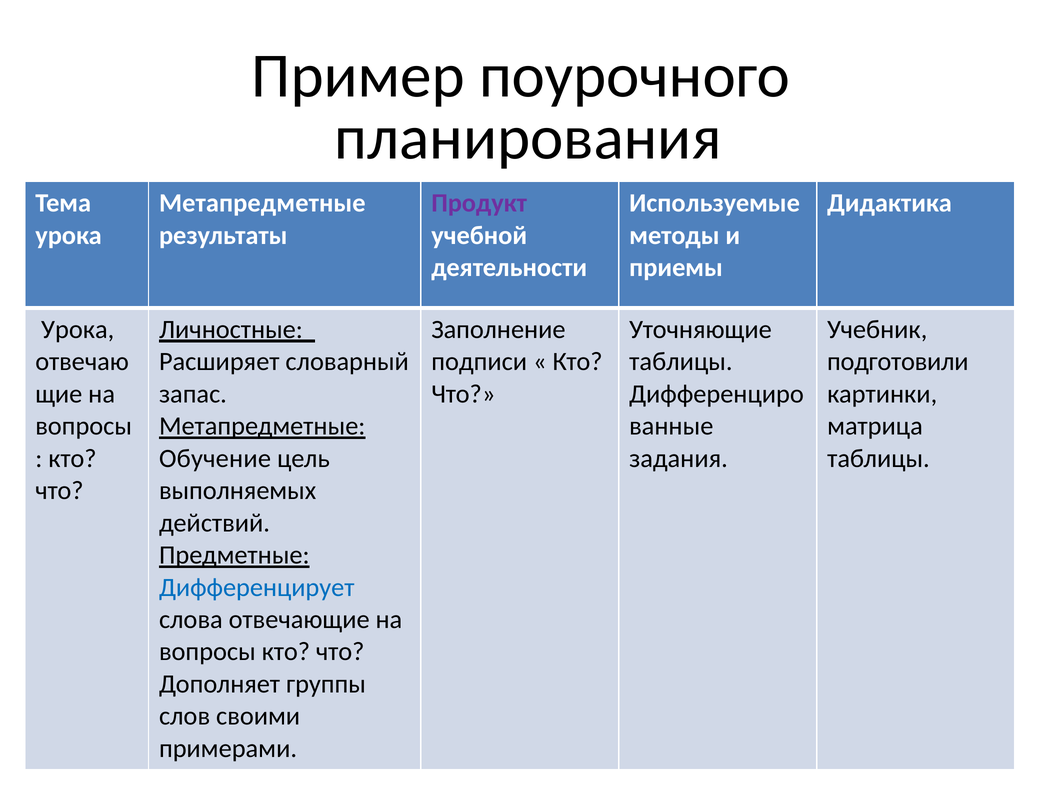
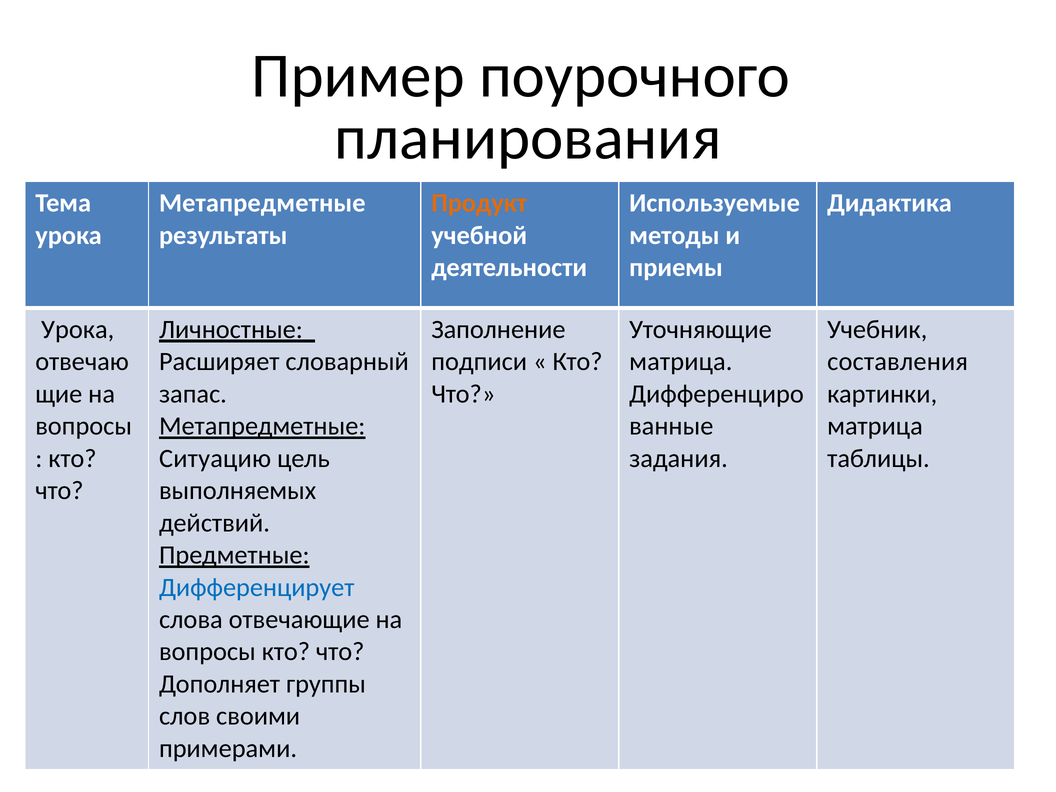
Продукт colour: purple -> orange (479, 203)
таблицы: таблицы -> матрица (681, 362)
подготовили: подготовили -> составления (898, 362)
Обучение: Обучение -> Ситуацию (215, 458)
